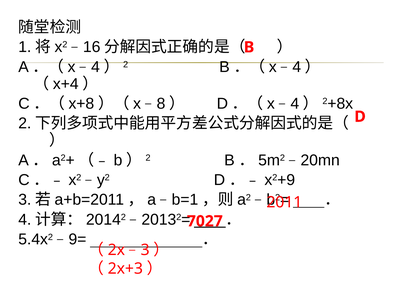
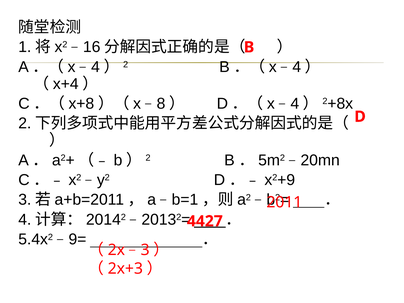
7027: 7027 -> 4427 (205, 221)
